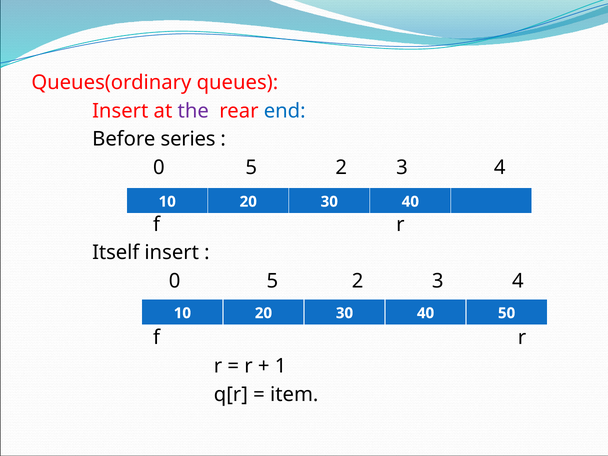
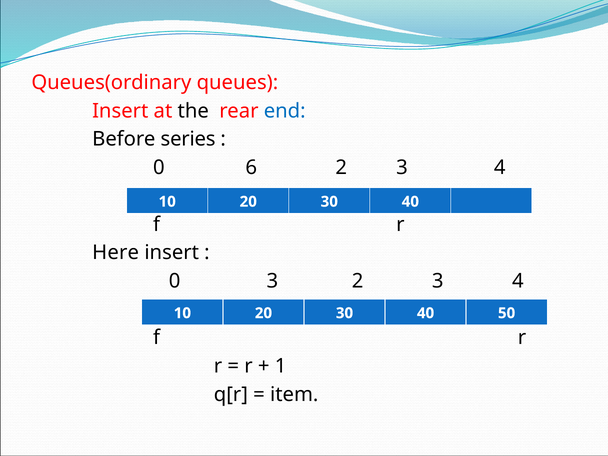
the colour: purple -> black (193, 111)
5: 5 -> 6 (251, 168)
Itself: Itself -> Here (116, 253)
5: 5 -> 3 (272, 281)
